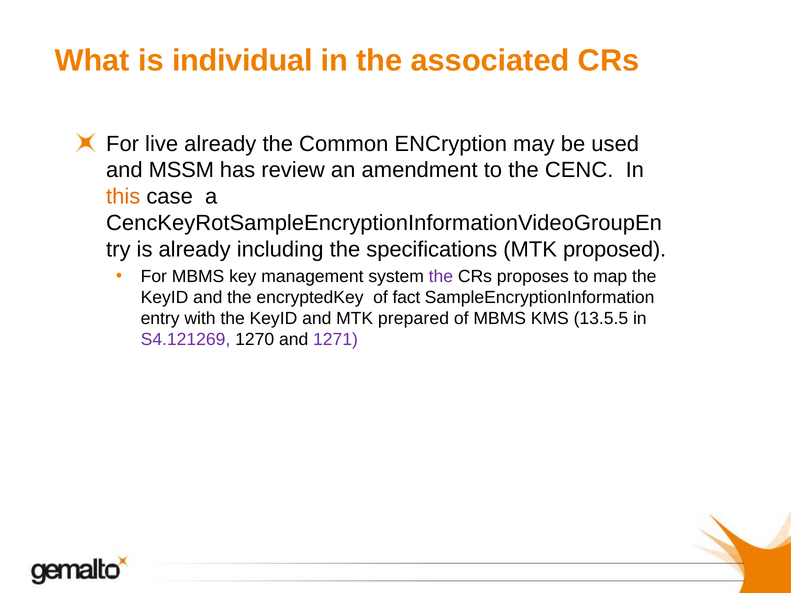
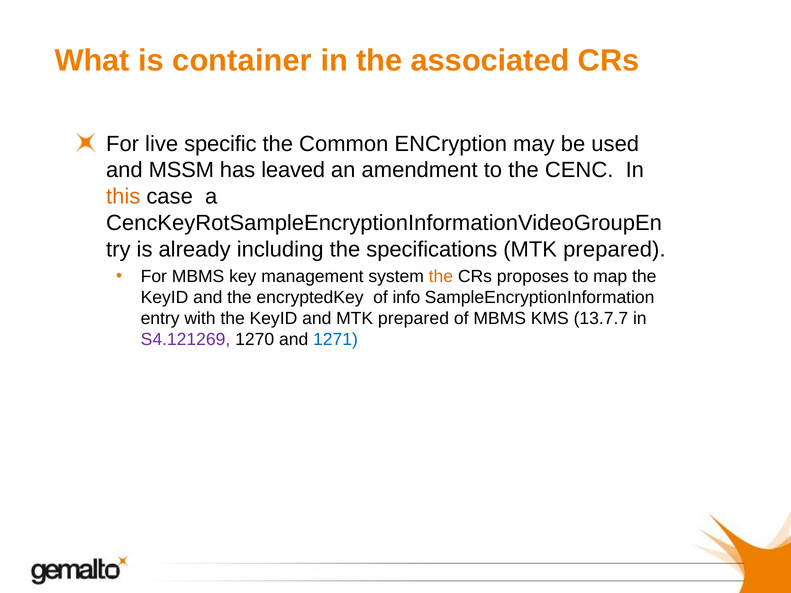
individual: individual -> container (242, 61)
live already: already -> specific (220, 144)
review: review -> leaved (293, 170)
proposed: proposed -> prepared (614, 250)
the colour: purple -> orange (441, 276)
fact: fact -> info (406, 297)
13.5.5: 13.5.5 -> 13.7.7 (601, 319)
1271 colour: purple -> blue (335, 340)
